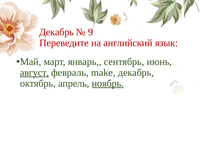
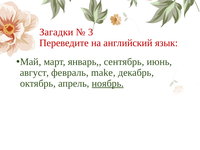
Декабрь: Декабрь -> Загадки (56, 32)
9: 9 -> 3 (91, 32)
август underline: present -> none (34, 73)
